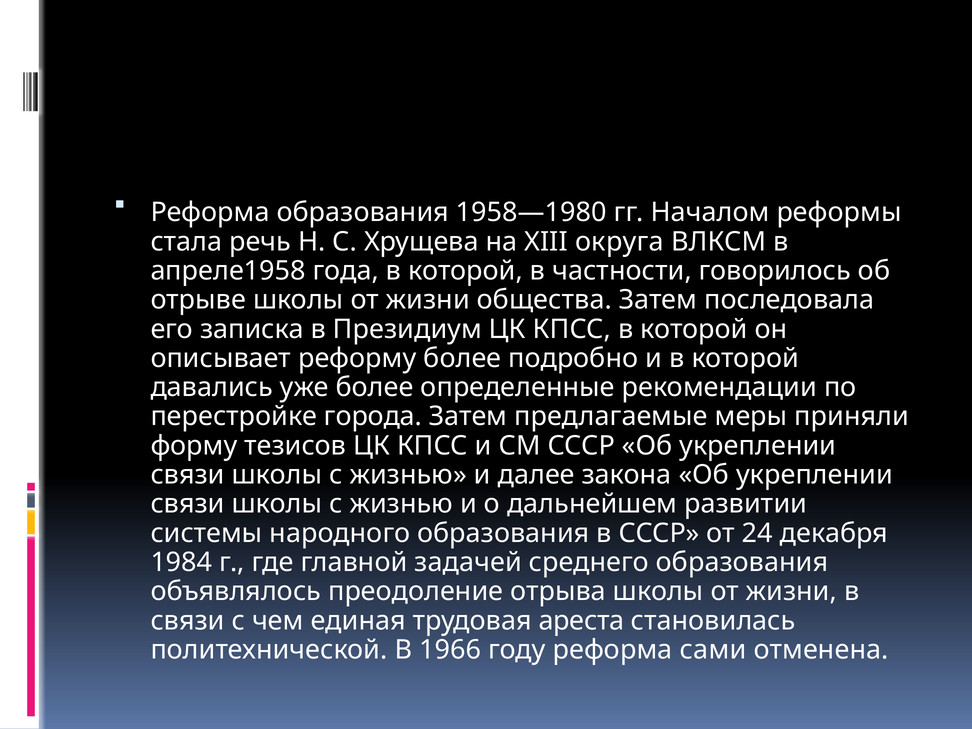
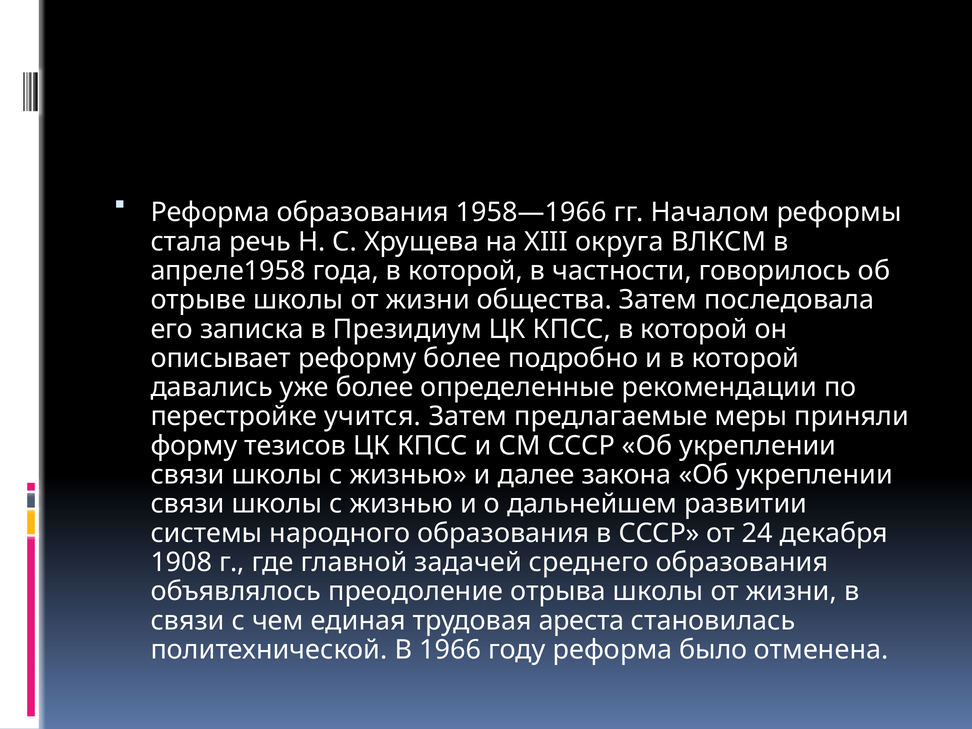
1958—1980: 1958—1980 -> 1958—1966 (531, 212)
города: города -> учится (373, 417)
1984: 1984 -> 1908 (181, 562)
сами: сами -> было (713, 650)
